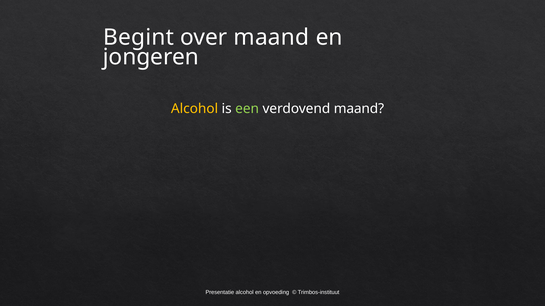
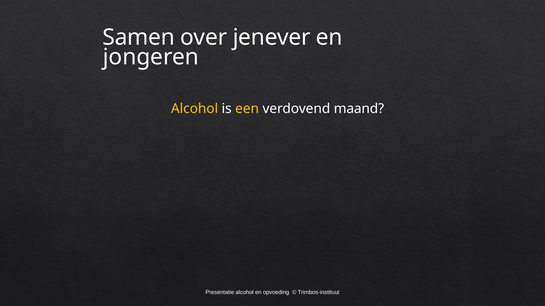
Begint: Begint -> Samen (139, 38)
over maand: maand -> jenever (272, 38)
een colour: light green -> yellow (247, 109)
